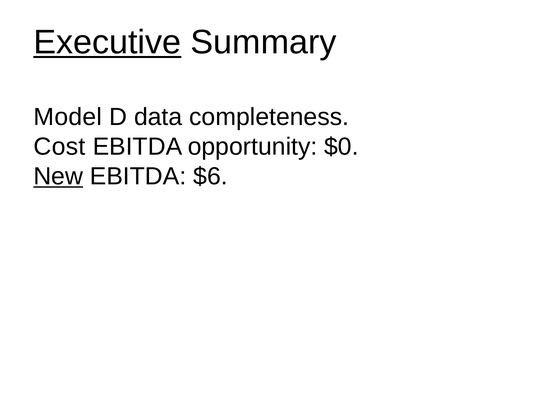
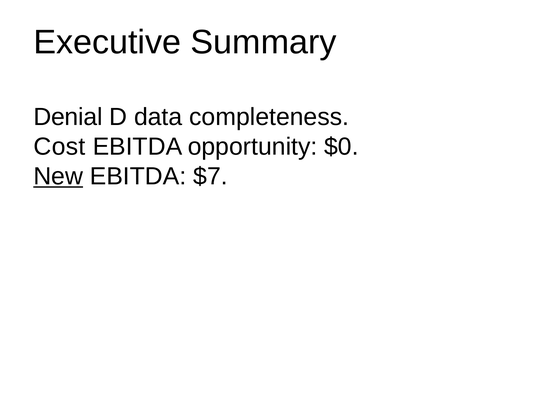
Executive underline: present -> none (107, 42)
Model: Model -> Denial (68, 117)
$6: $6 -> $7 (211, 177)
